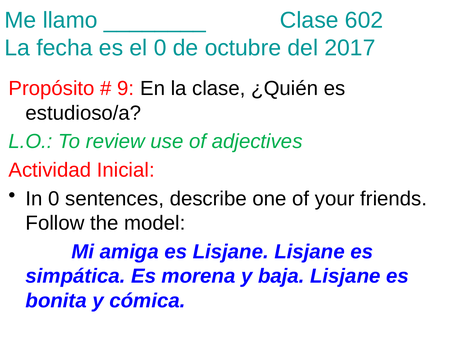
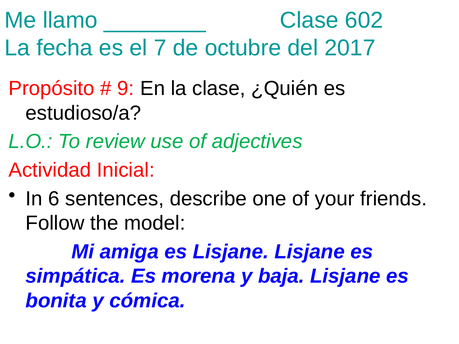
el 0: 0 -> 7 (160, 48)
In 0: 0 -> 6 (54, 199)
